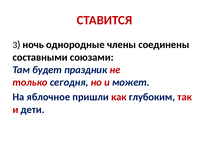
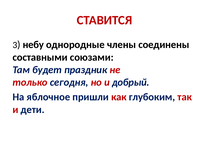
ночь: ночь -> небу (33, 45)
может: может -> добрый (131, 82)
